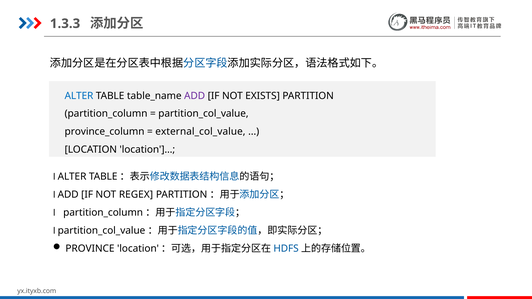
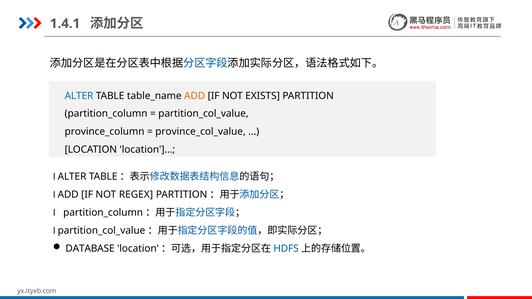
1.3.3: 1.3.3 -> 1.4.1 (65, 24)
ADD colour: purple -> orange (195, 96)
external_col_value: external_col_value -> province_col_value (200, 132)
PROVINCE: PROVINCE -> DATABASE (90, 249)
